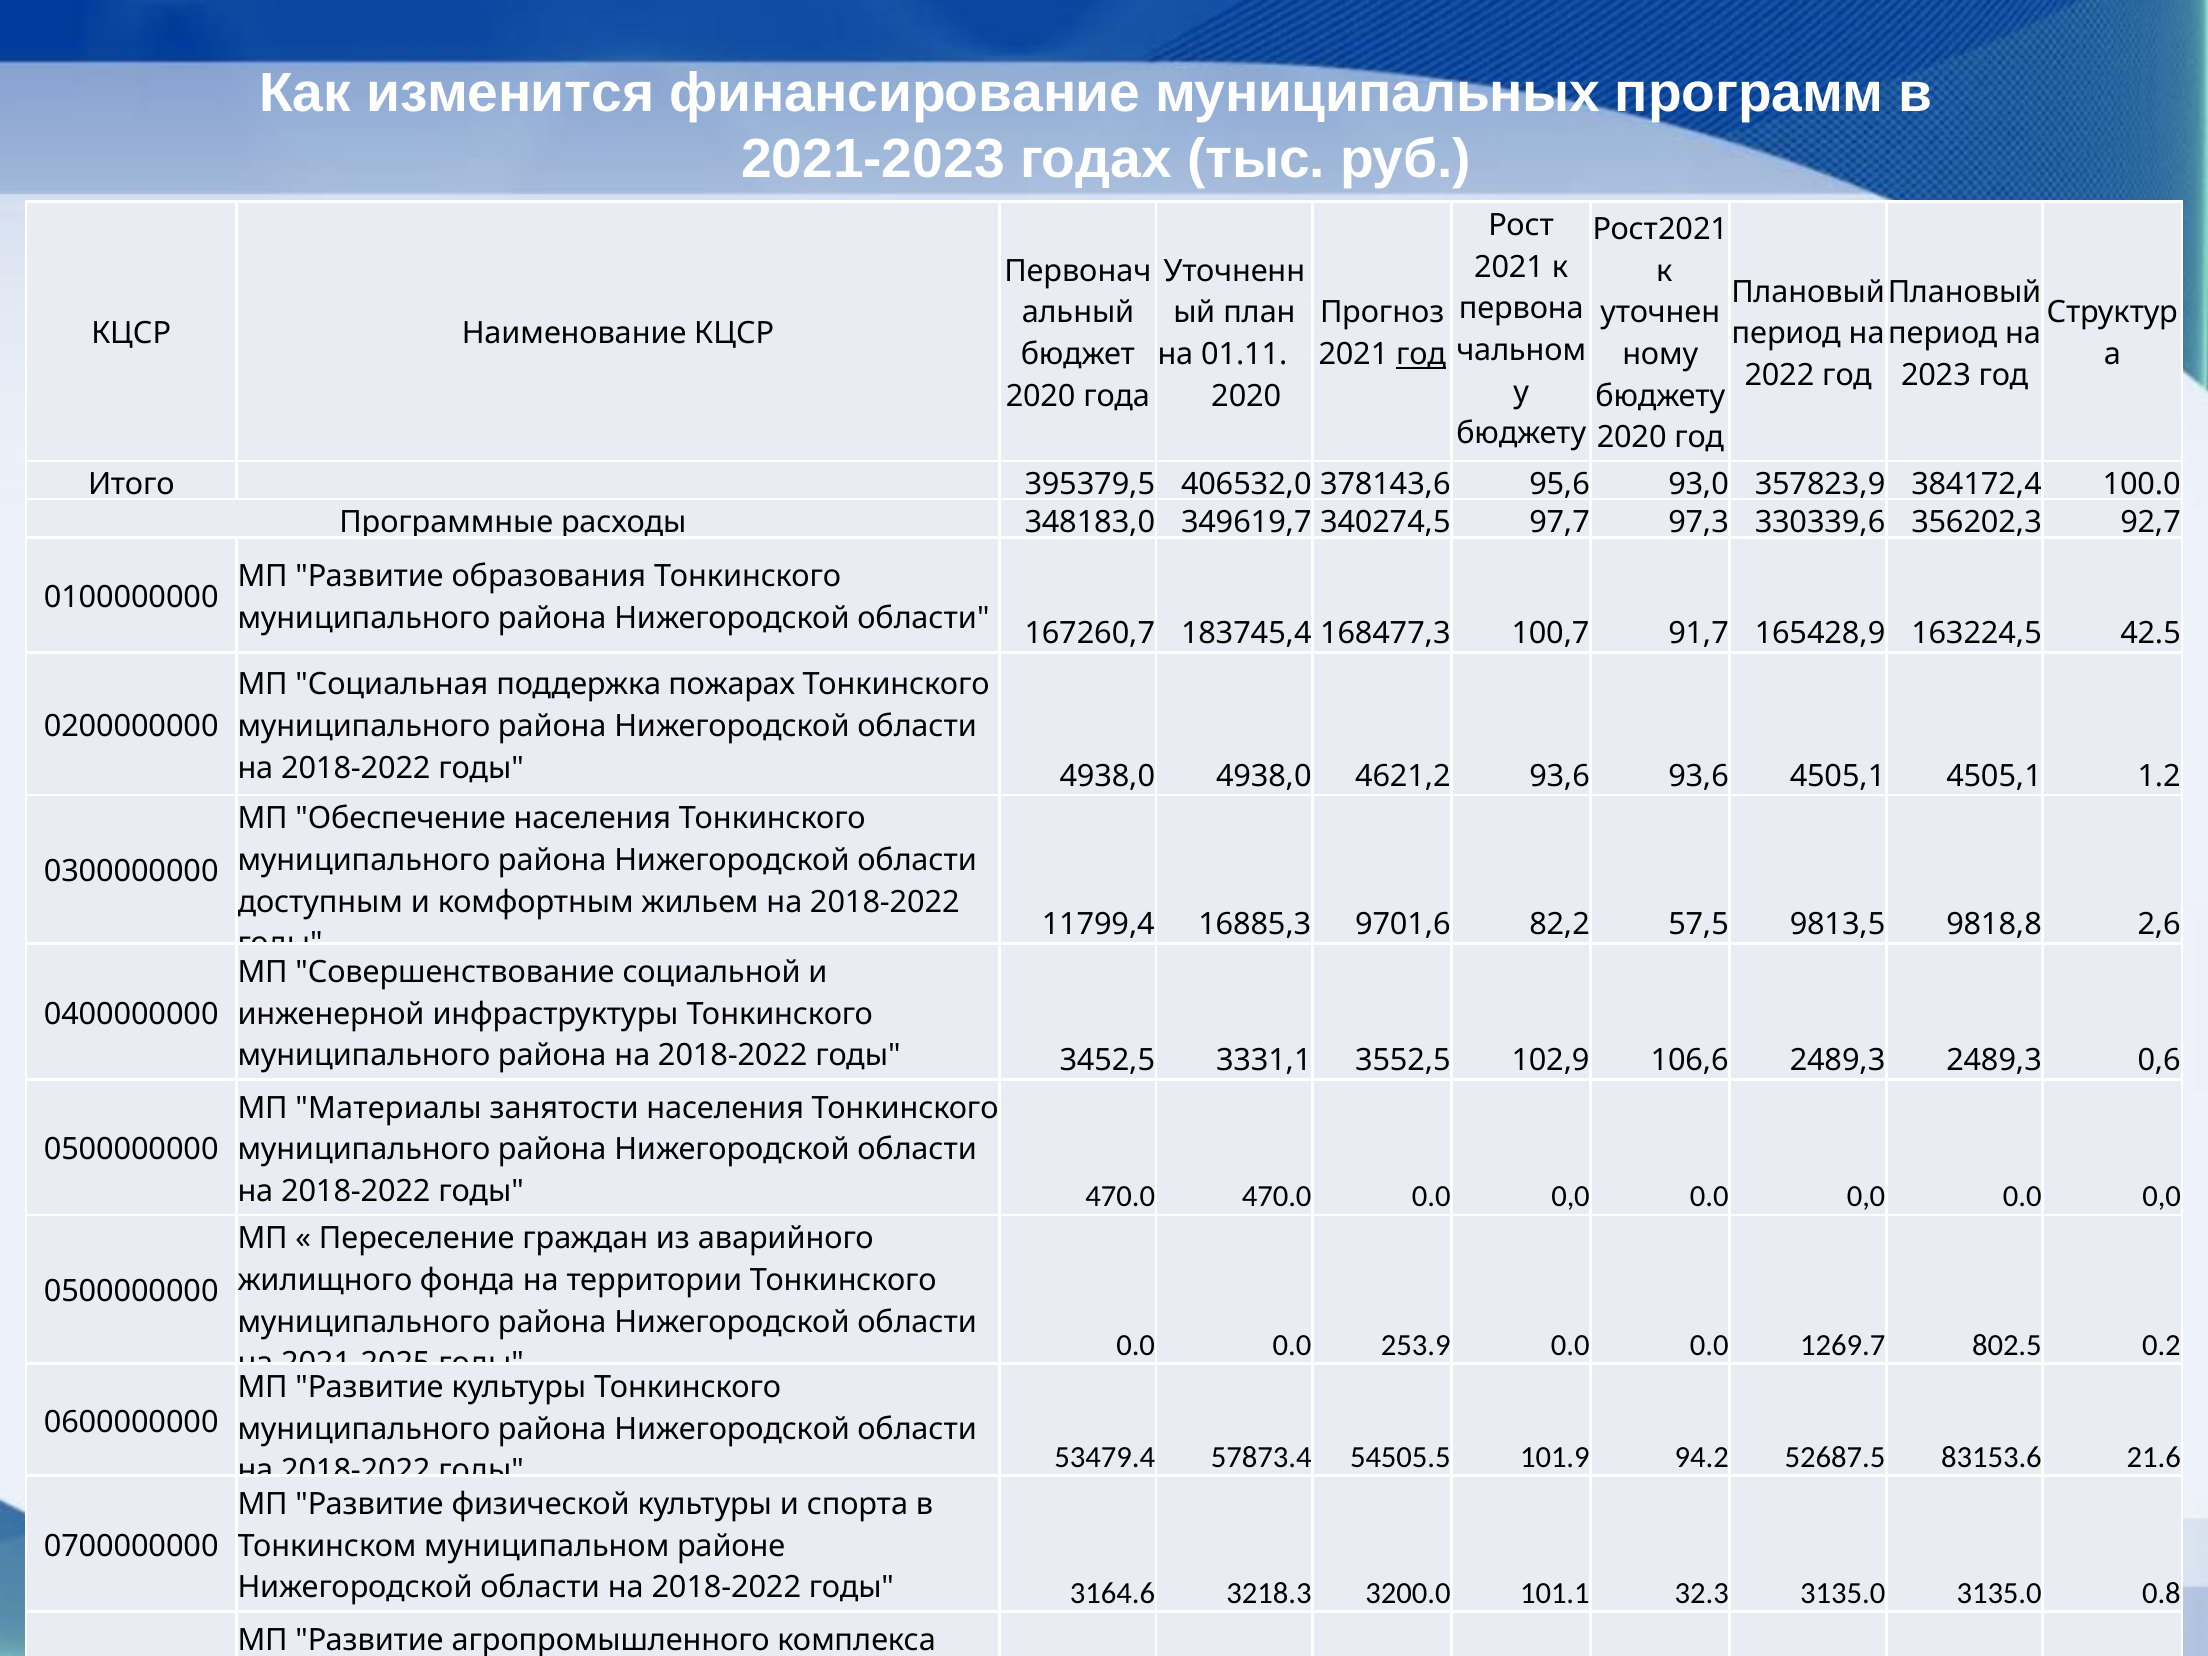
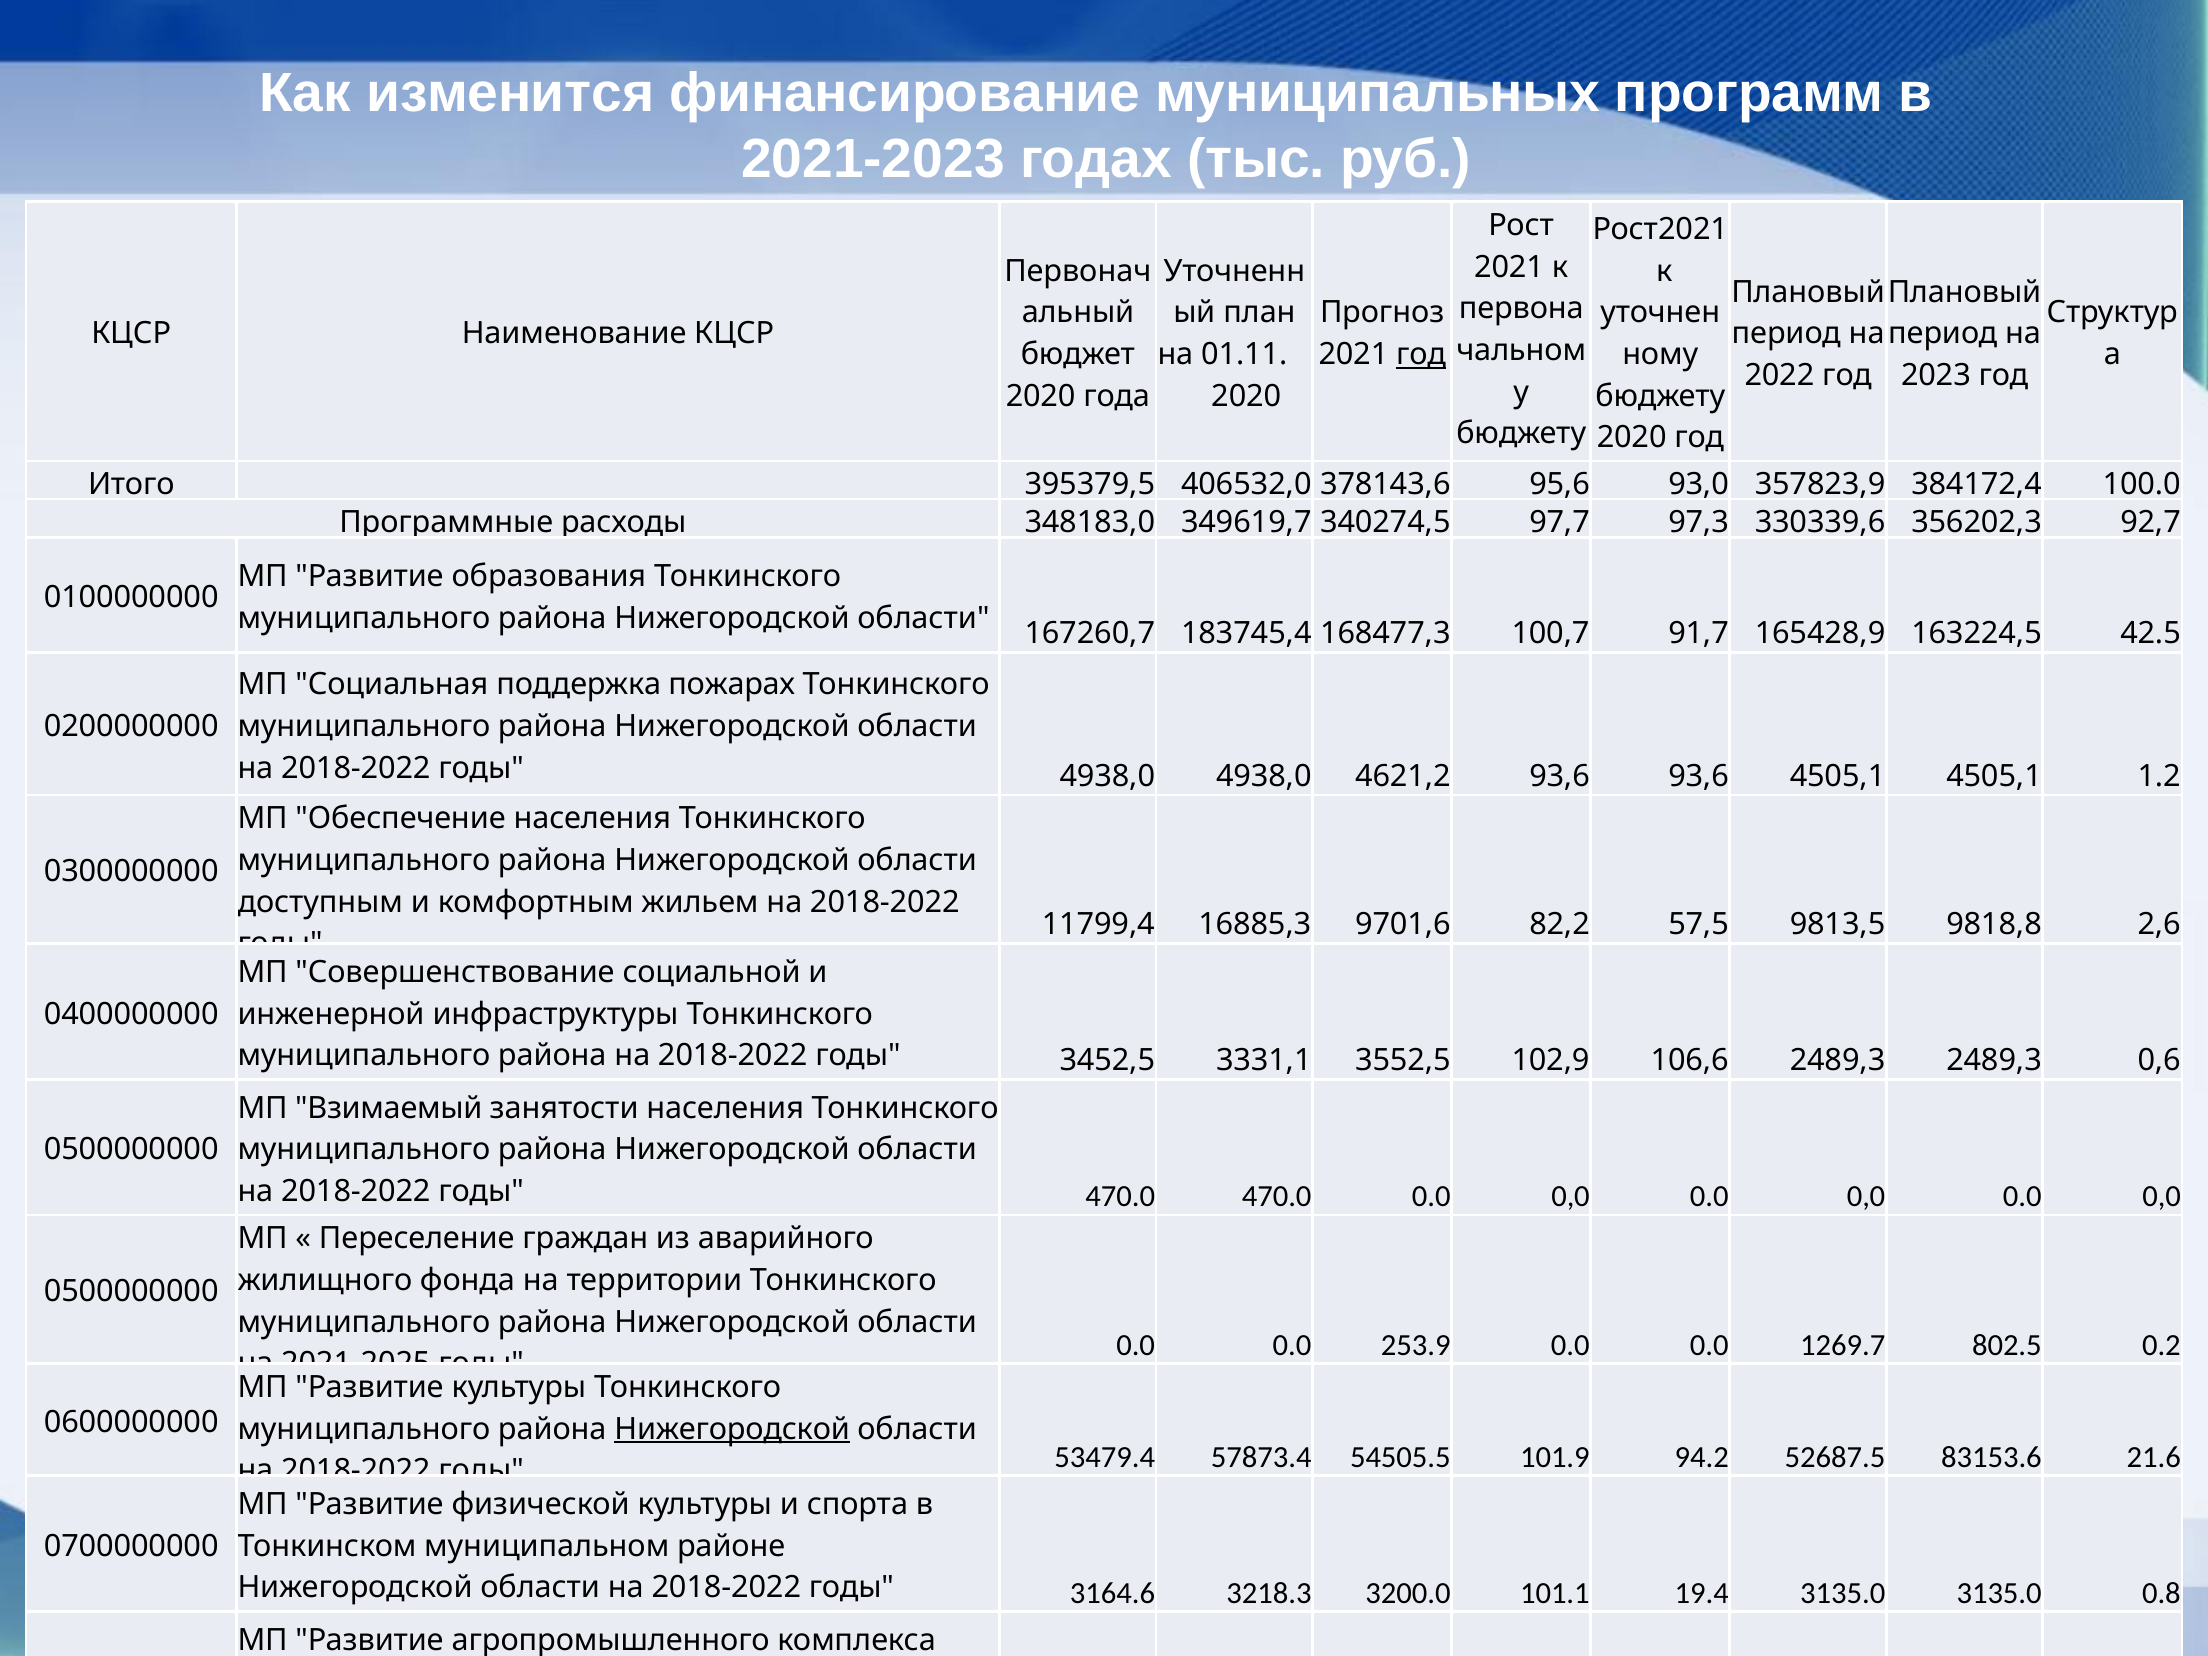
Материалы: Материалы -> Взимаемый (389, 1108)
Нижегородской underline: none -> present (732, 1429)
32.3: 32.3 -> 19.4 (1702, 1593)
